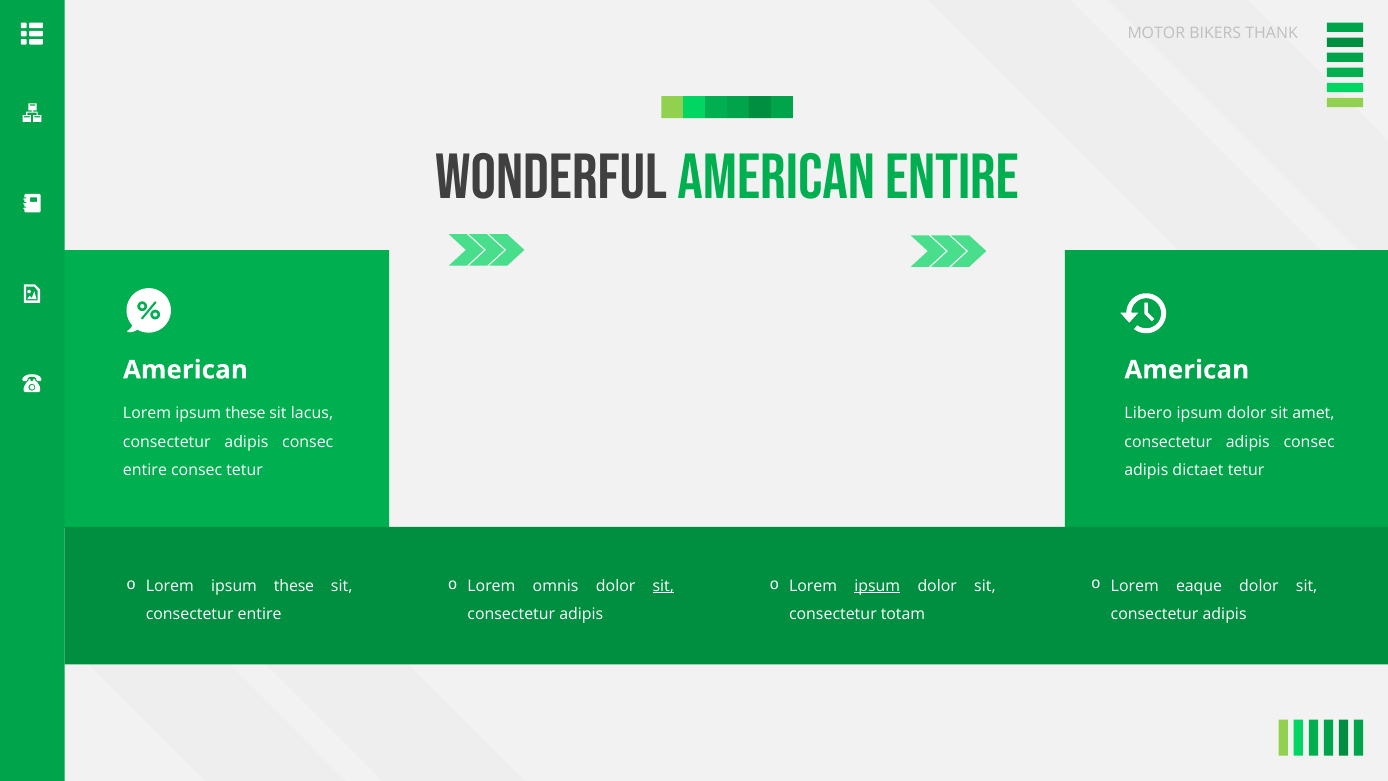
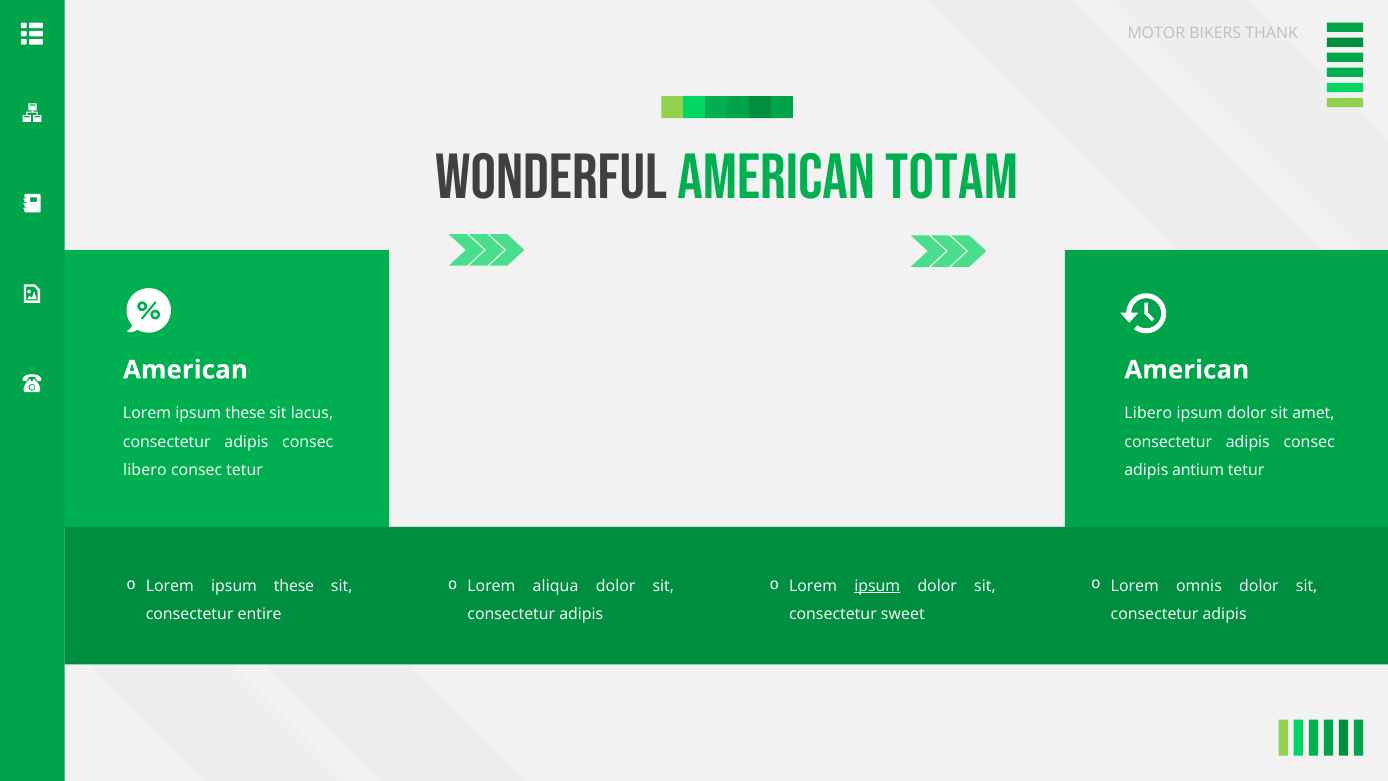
AMERICAN ENTIRE: ENTIRE -> TOTAM (952, 177)
entire: entire -> libero (145, 471)
dictaet: dictaet -> antium (1198, 471)
eaque: eaque -> omnis (1199, 586)
omnis: omnis -> aliqua (556, 586)
sit underline: present -> none (663, 586)
totam: totam -> sweet (903, 614)
